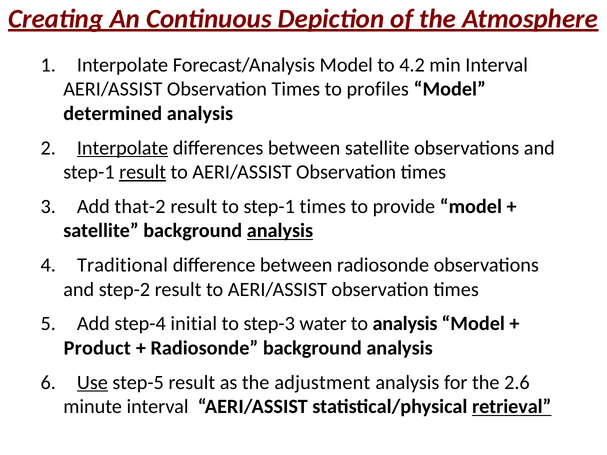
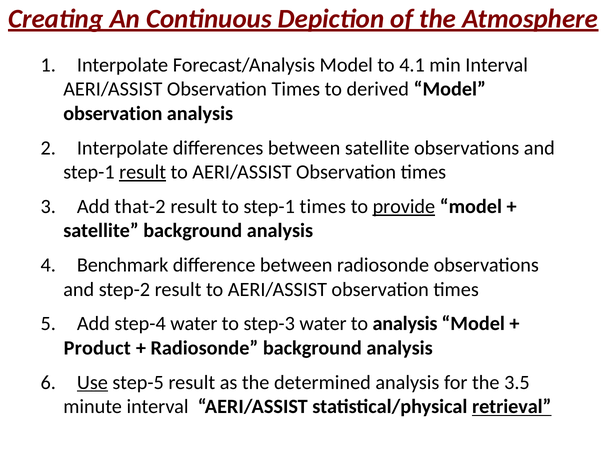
4.2: 4.2 -> 4.1 (412, 65)
profiles: profiles -> derived (378, 89)
determined: determined -> observation (113, 114)
Interpolate underline: present -> none (123, 148)
provide underline: none -> present (404, 207)
analysis underline: present -> none (280, 231)
Traditional: Traditional -> Benchmark (123, 265)
step-4 initial: initial -> water (194, 324)
adjustment: adjustment -> determined (322, 383)
2.6: 2.6 -> 3.5 (517, 383)
